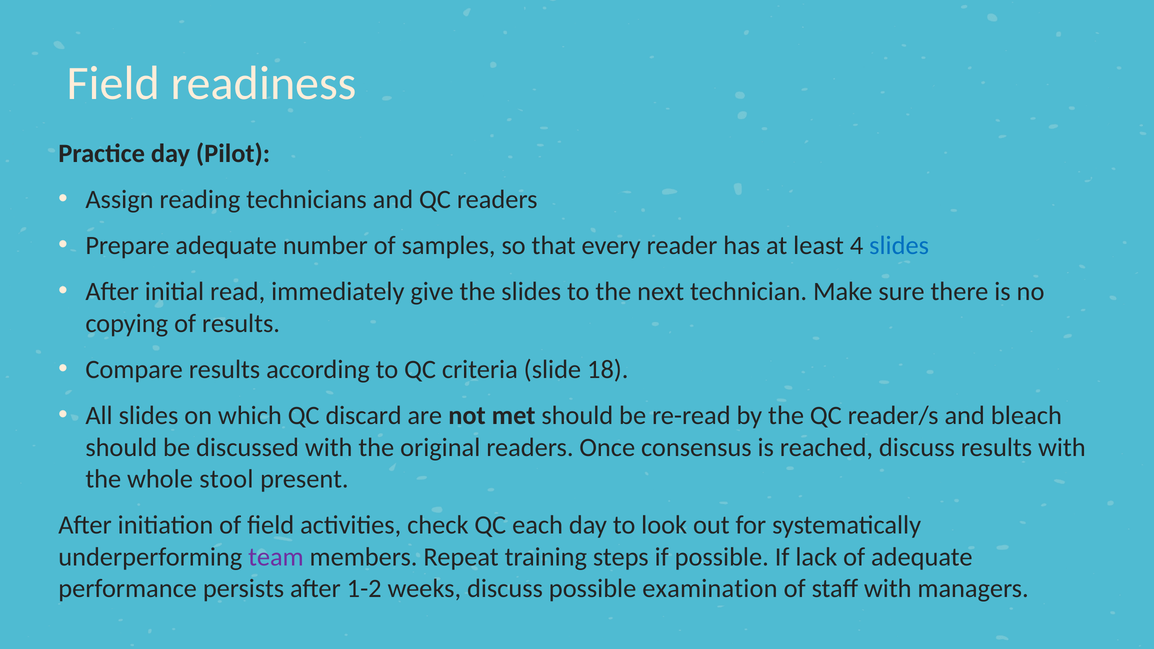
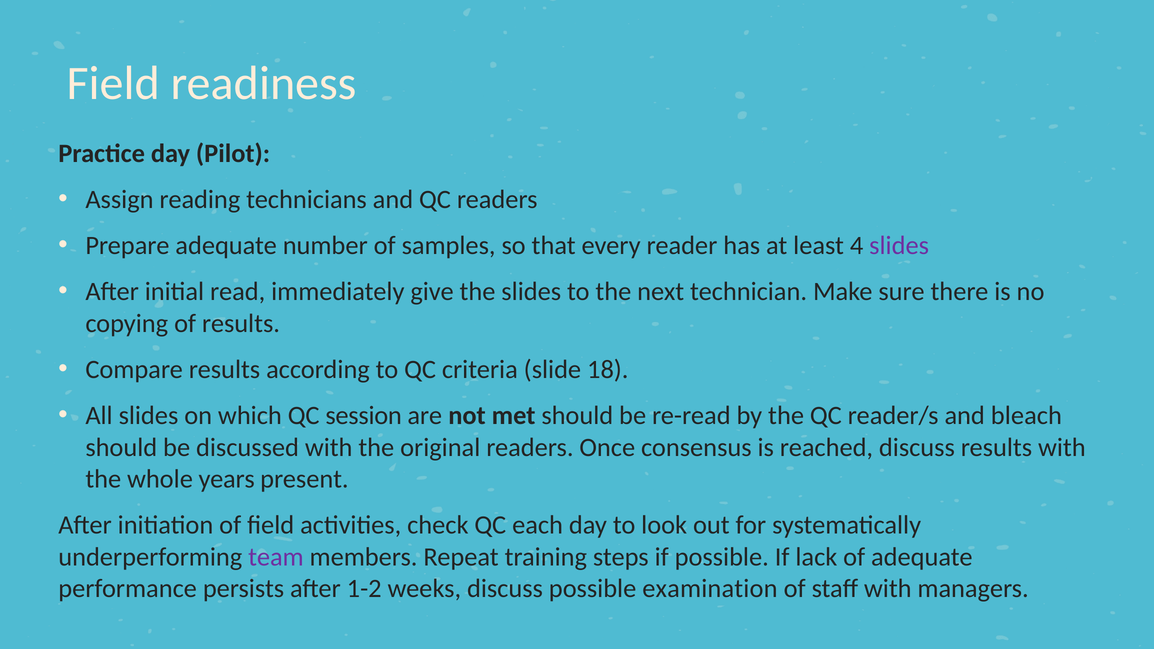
slides colour: blue -> purple (899, 246)
discard: discard -> session (364, 416)
stool: stool -> years (227, 479)
